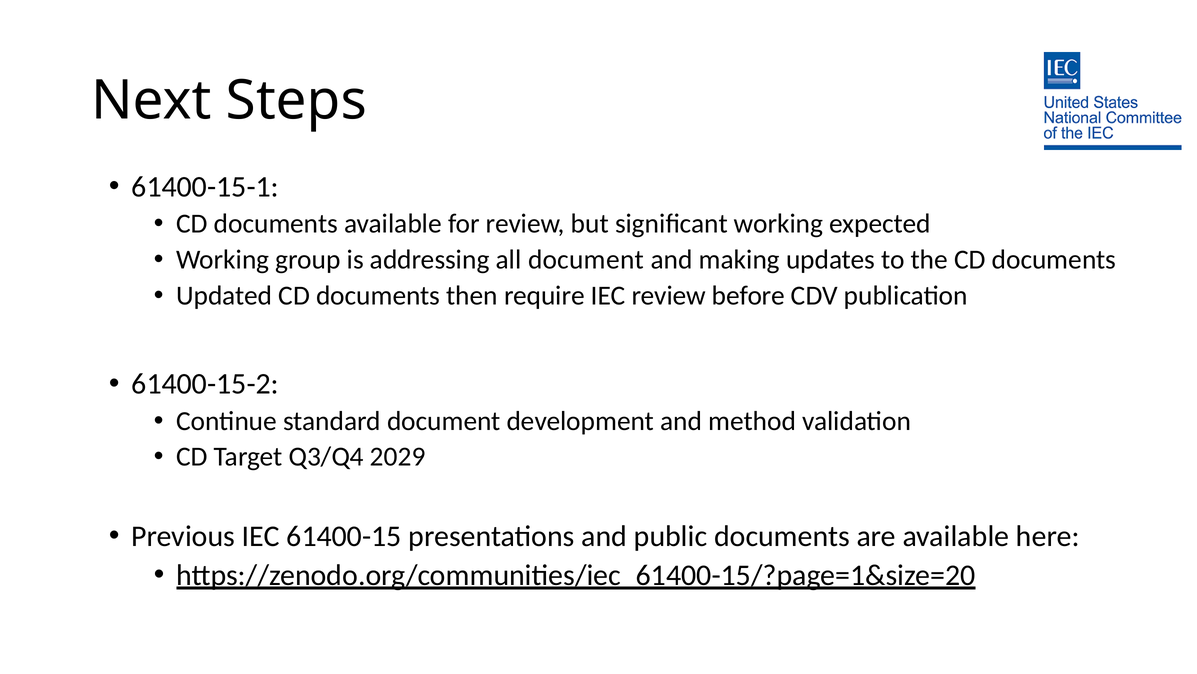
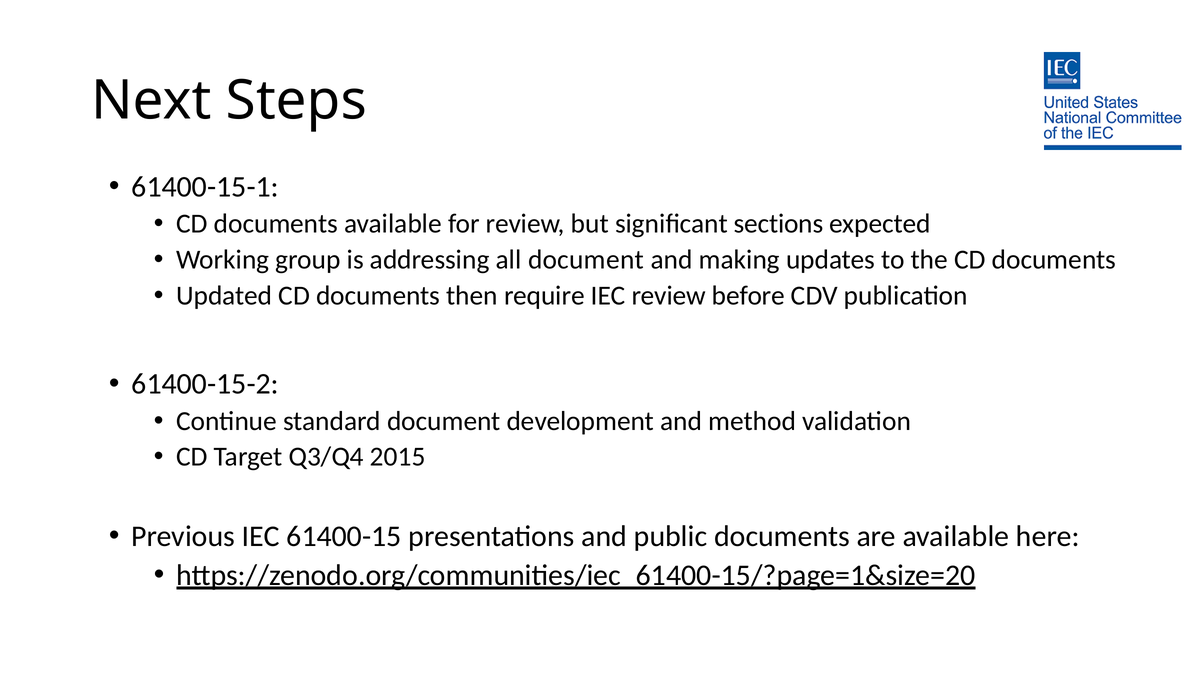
significant working: working -> sections (779, 224)
2029: 2029 -> 2015 (398, 456)
